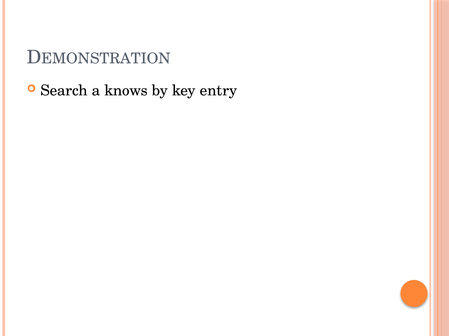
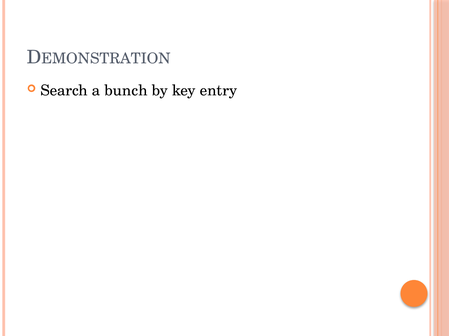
knows: knows -> bunch (126, 91)
